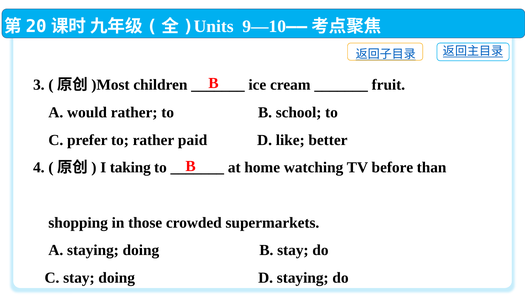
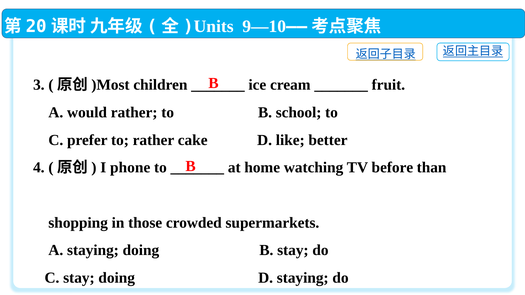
paid: paid -> cake (193, 140)
taking: taking -> phone (130, 168)
